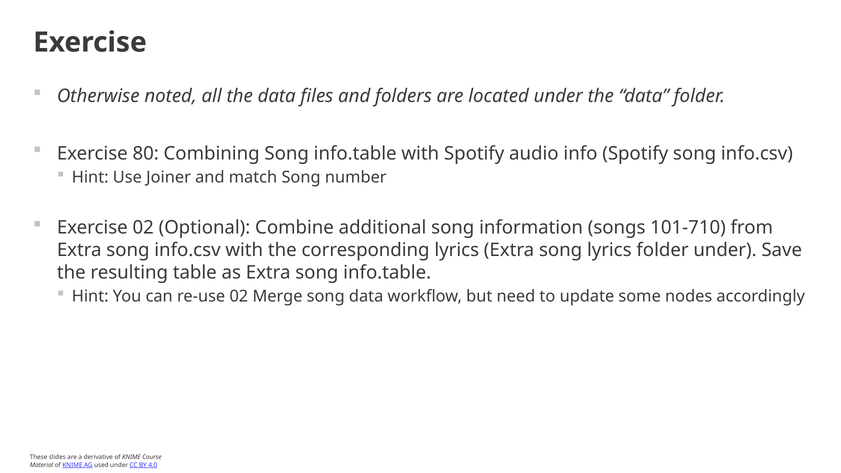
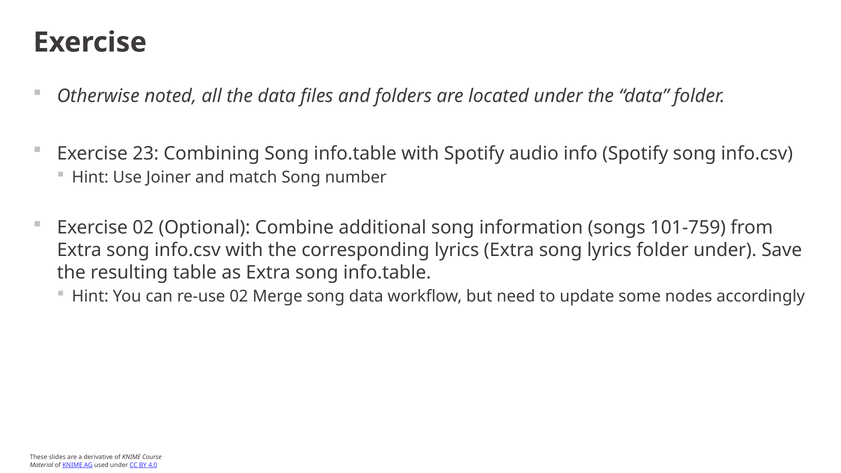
80: 80 -> 23 (146, 153)
101-710: 101-710 -> 101-759 (688, 228)
